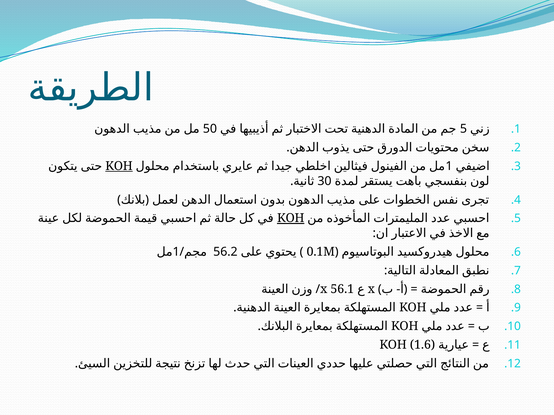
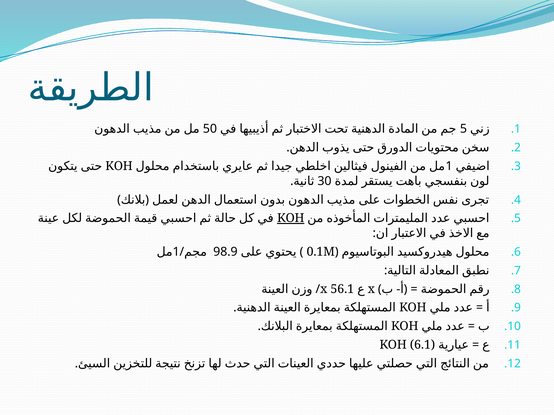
KOH underline: present -> none (119, 166)
56.2: 56.2 -> 98.9 (225, 252)
1.6: 1.6 -> 6.1 (422, 345)
